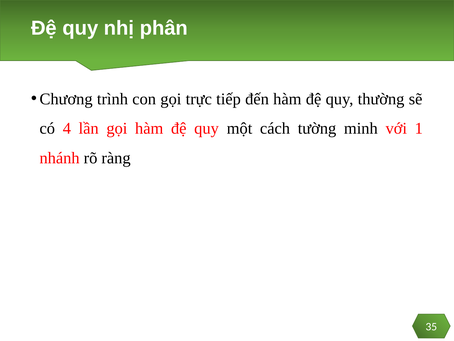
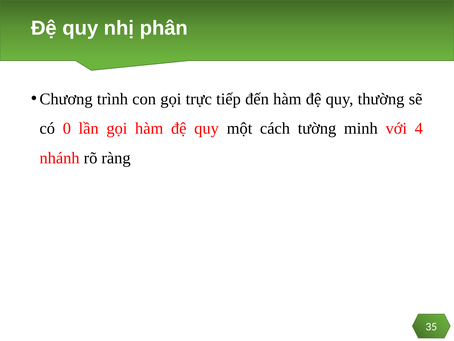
4: 4 -> 0 (67, 128)
1: 1 -> 4 (419, 128)
